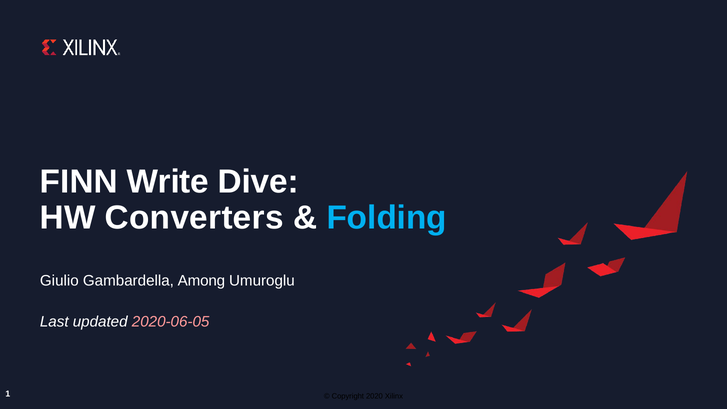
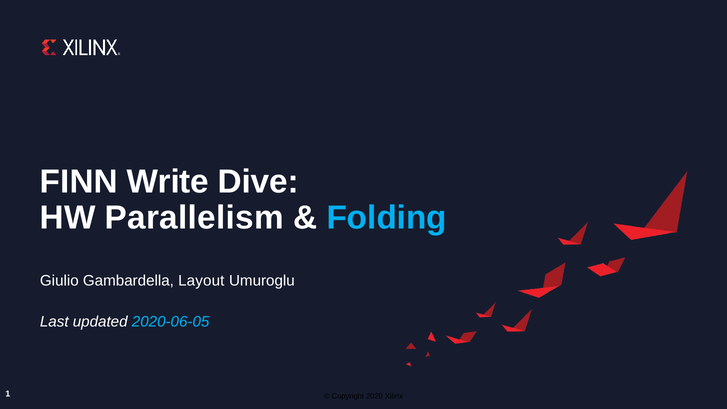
Converters: Converters -> Parallelism (194, 218)
Among: Among -> Layout (201, 281)
2020-06-05 colour: pink -> light blue (171, 322)
